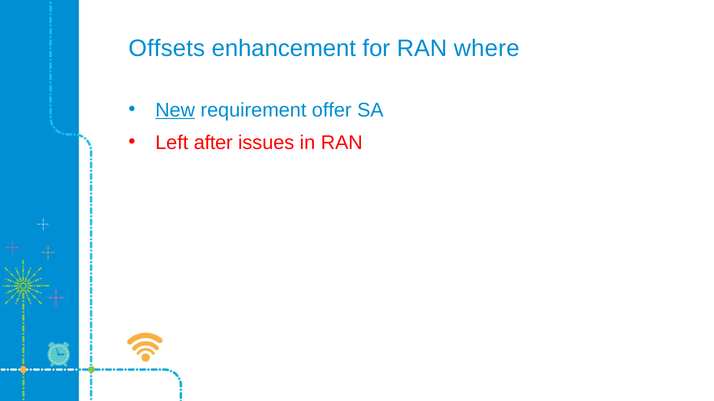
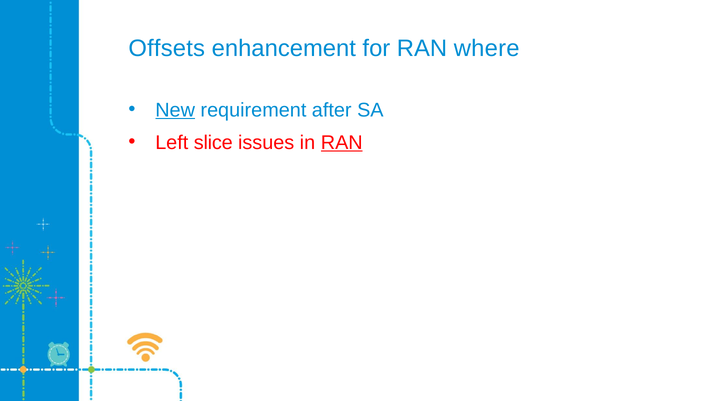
offer: offer -> after (332, 110)
after: after -> slice (213, 143)
RAN underline: none -> present (342, 143)
